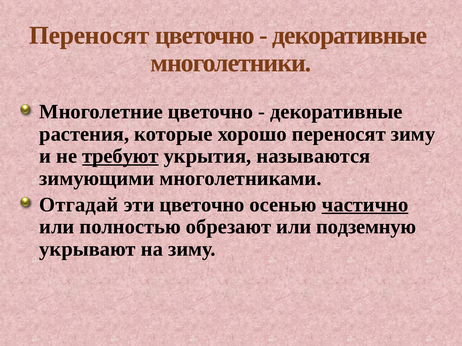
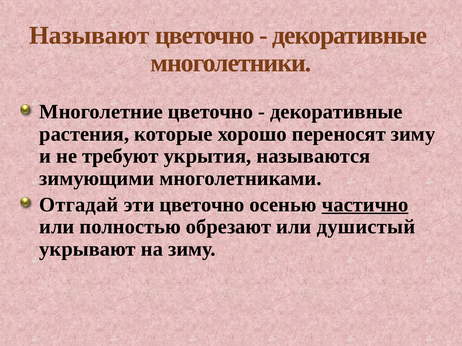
Переносят: Переносят -> Называют (89, 35)
требуют underline: present -> none (120, 156)
подземную: подземную -> душистый (366, 227)
